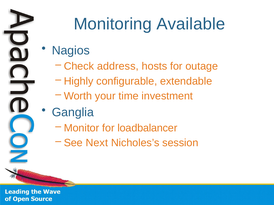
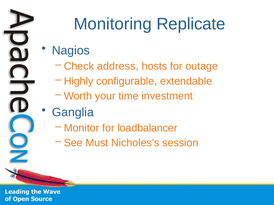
Available: Available -> Replicate (191, 24)
Next: Next -> Must (97, 143)
